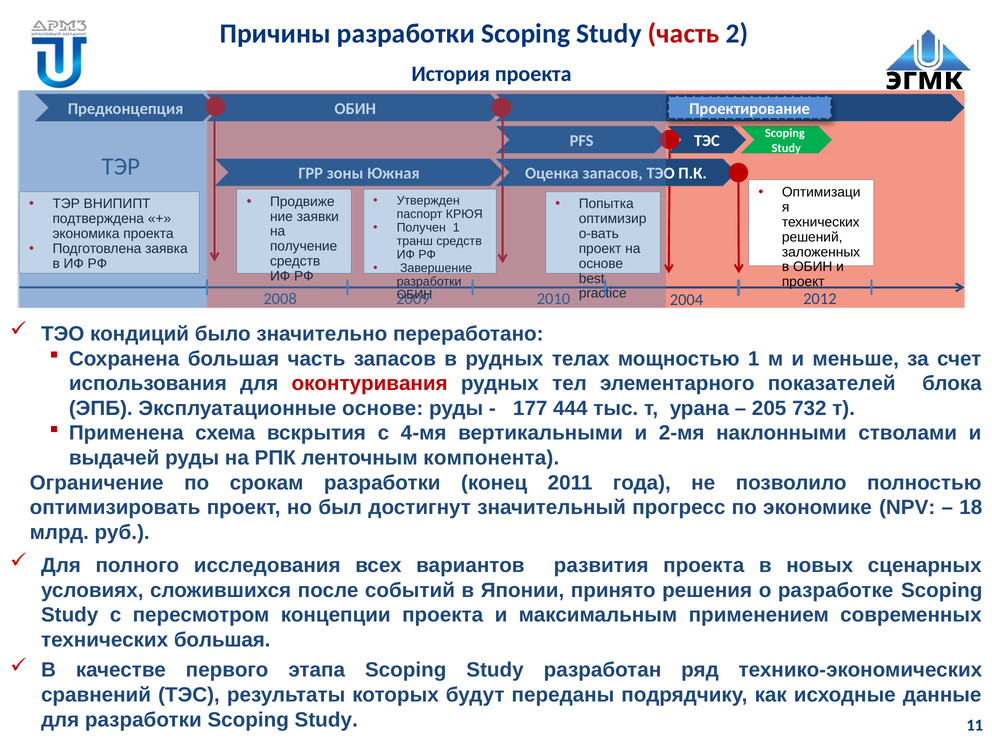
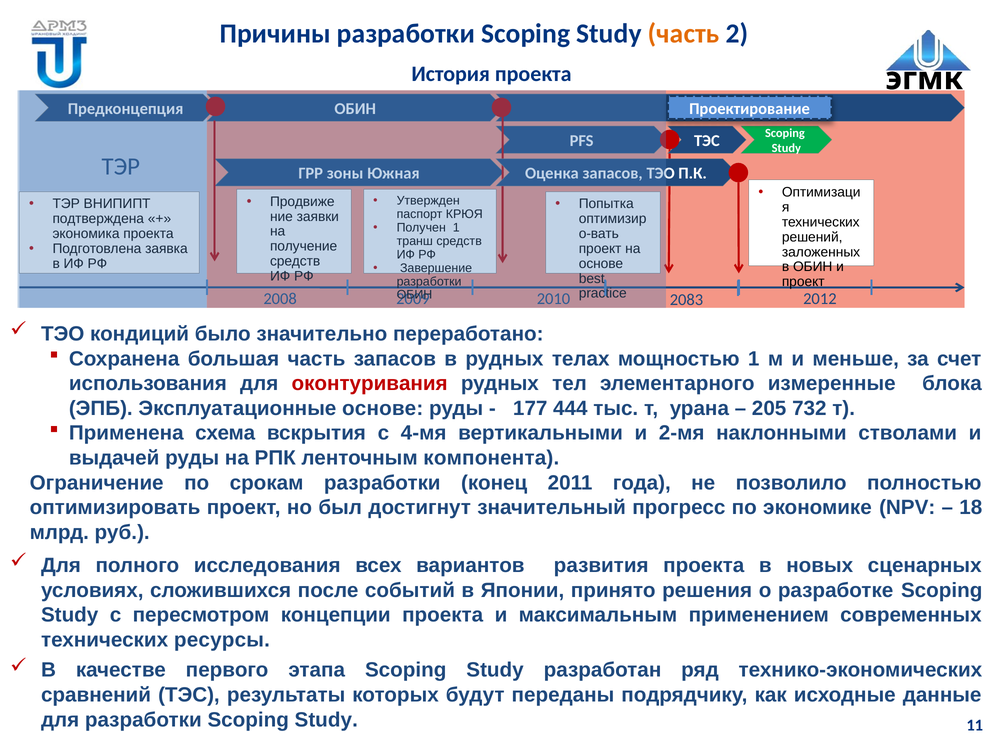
часть colour: red -> orange (684, 34)
2004: 2004 -> 2083 (686, 300)
показателей: показателей -> измеренные (832, 384)
технических большая: большая -> ресурсы (222, 640)
